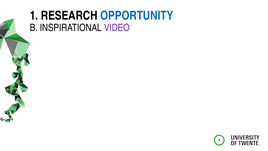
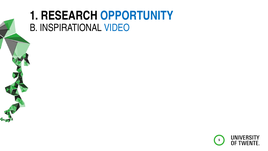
VIDEO colour: purple -> blue (117, 28)
